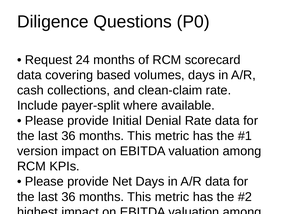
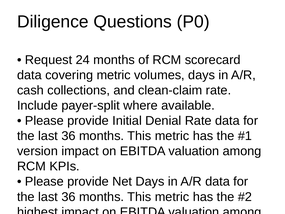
covering based: based -> metric (114, 75)
